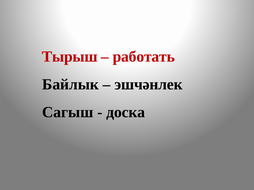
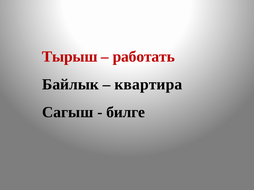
эшчәнлек: эшчәнлек -> квартира (148, 85)
доска: доска -> билге (126, 113)
